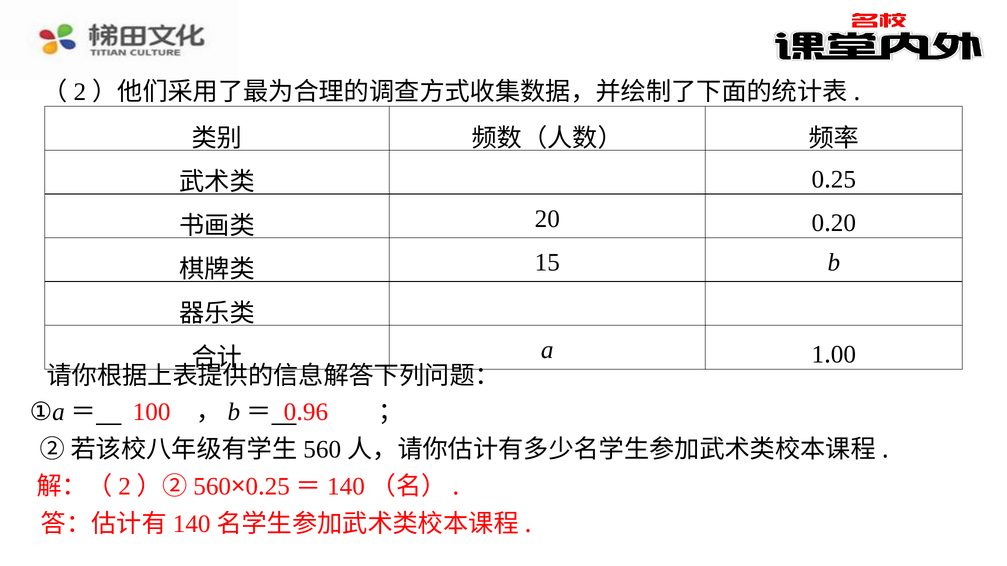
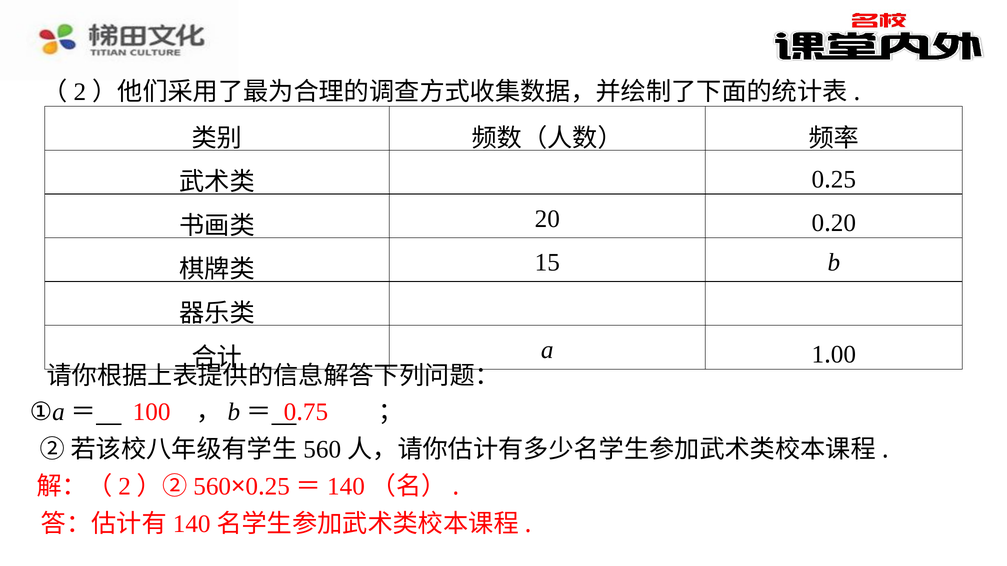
96: 96 -> 75 (316, 412)
